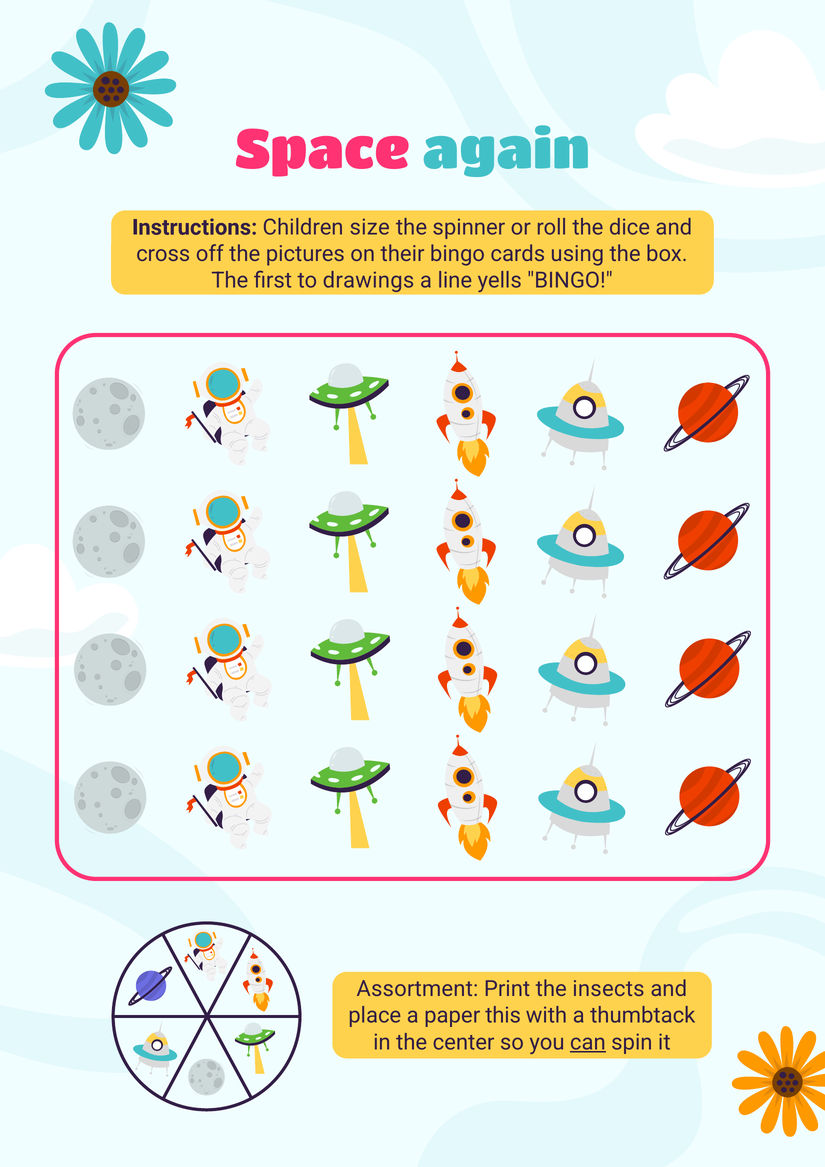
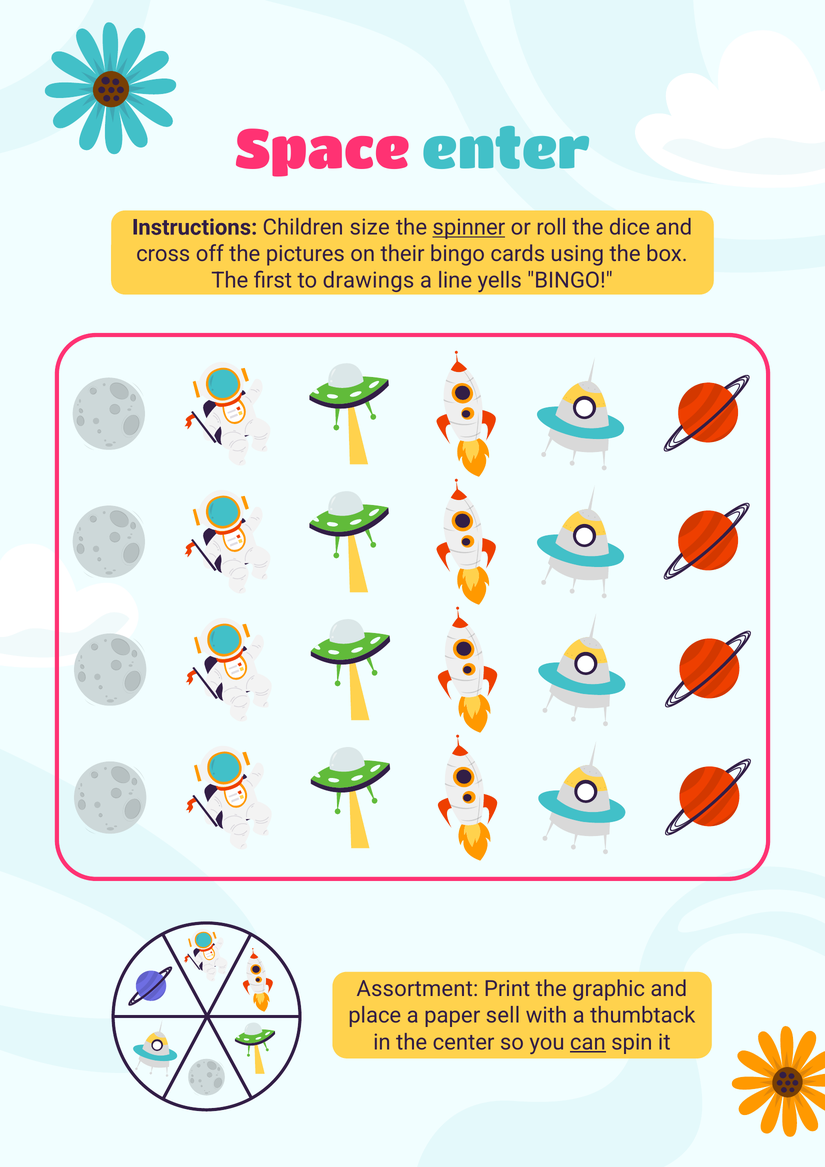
again: again -> enter (506, 151)
spinner underline: none -> present (469, 227)
insects: insects -> graphic (609, 989)
this: this -> sell (503, 1015)
